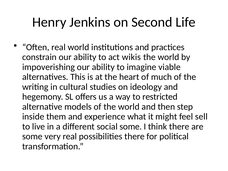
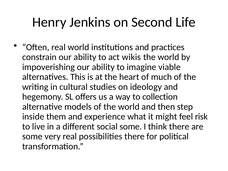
restricted: restricted -> collection (160, 97)
sell: sell -> risk (201, 117)
